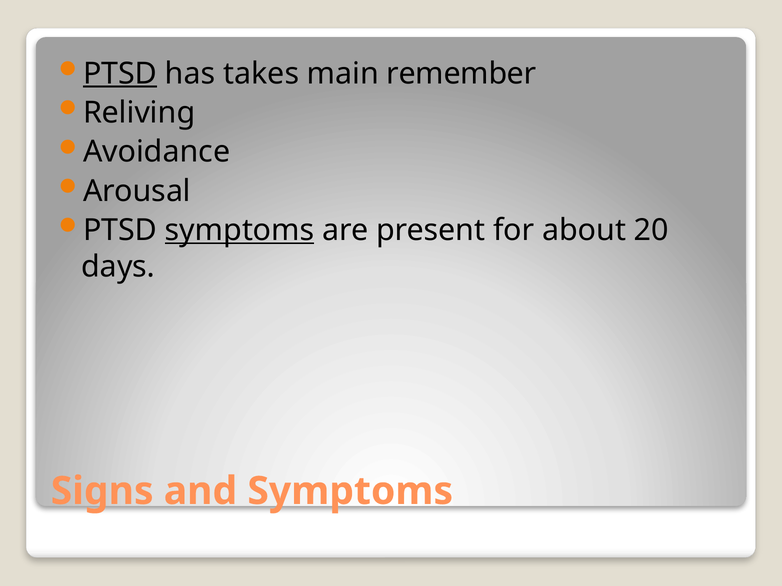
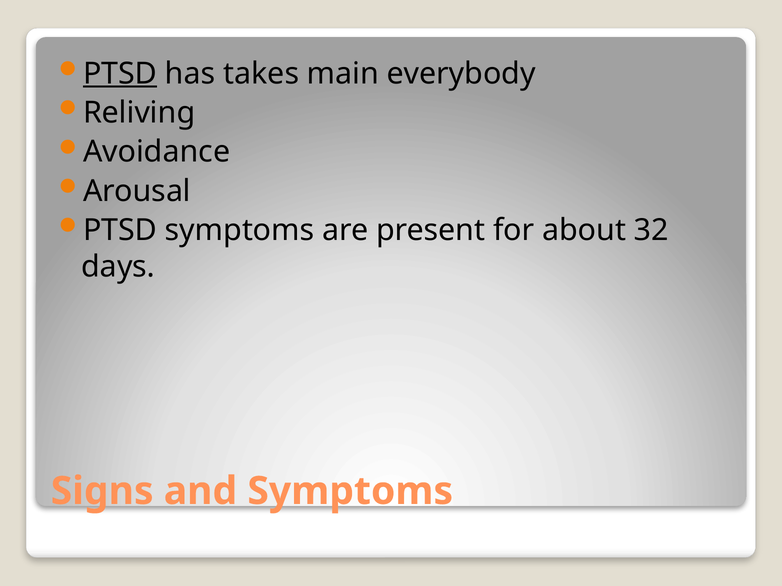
remember: remember -> everybody (461, 74)
symptoms underline: present -> none (240, 230)
20: 20 -> 32 (651, 230)
